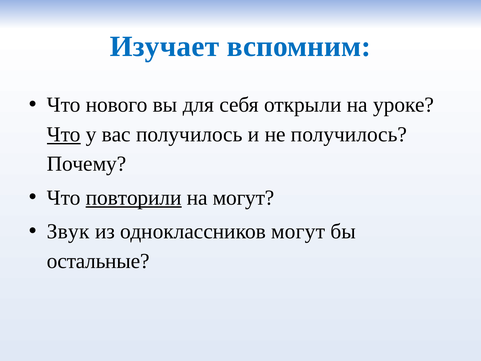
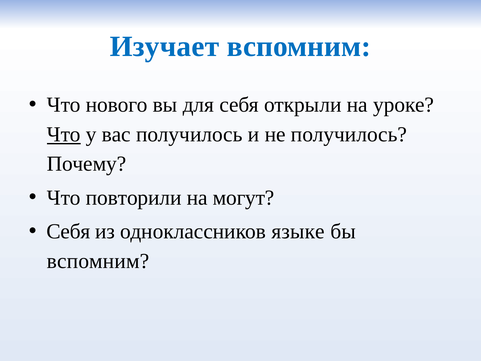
повторили underline: present -> none (134, 198)
Звук: Звук -> Себя (68, 231)
одноклассников могут: могут -> языке (298, 231)
остальные: остальные -> вспомним (98, 261)
